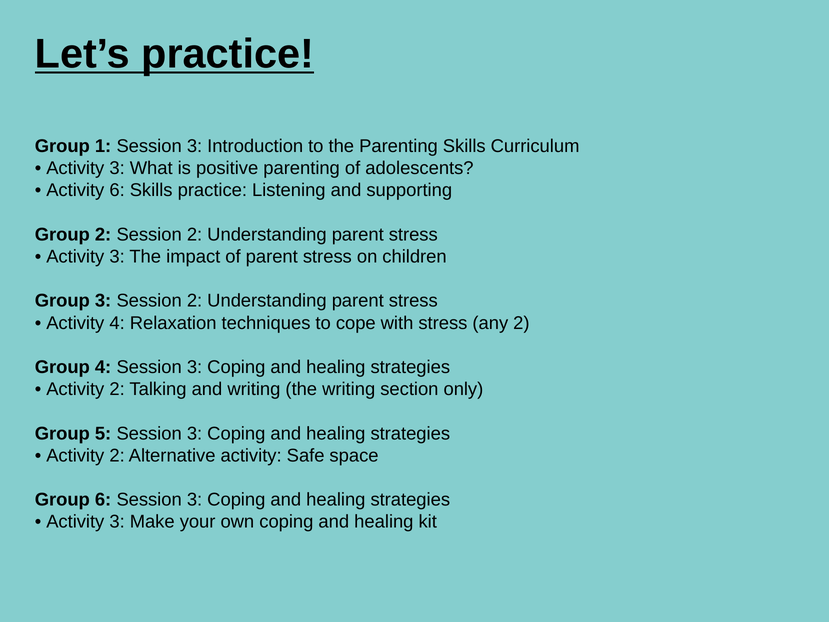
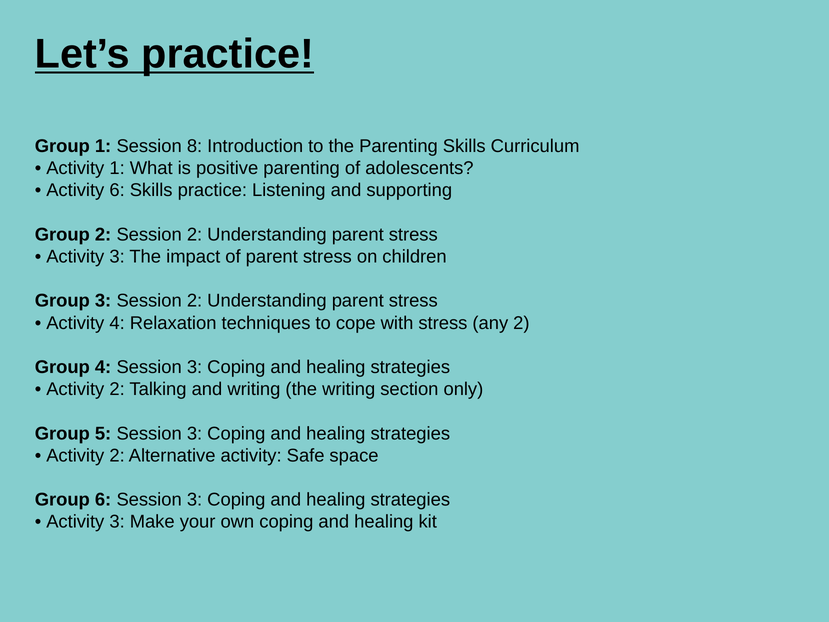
1 Session 3: 3 -> 8 (195, 146)
3: 3 -> 1 (117, 168)
